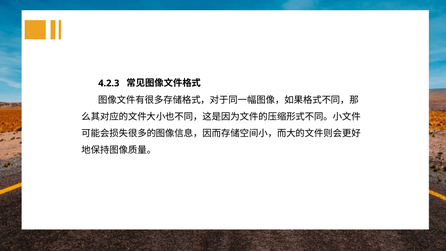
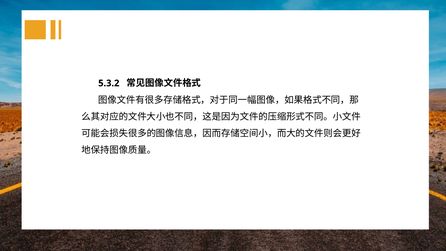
4.2.3: 4.2.3 -> 5.3.2 (109, 83)
